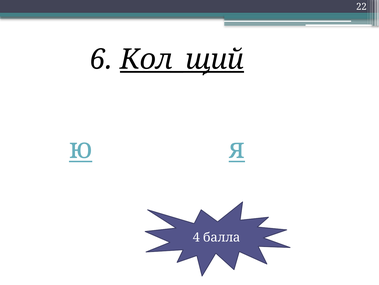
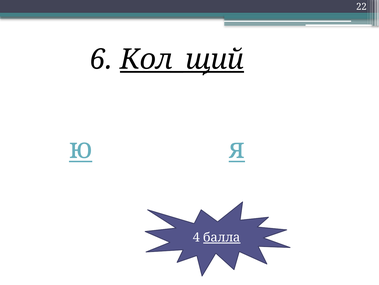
балла underline: none -> present (222, 237)
